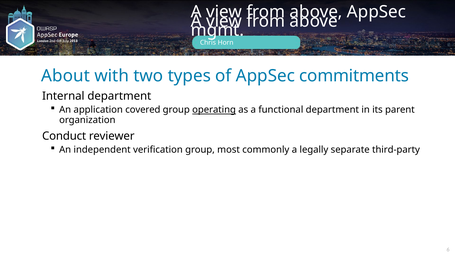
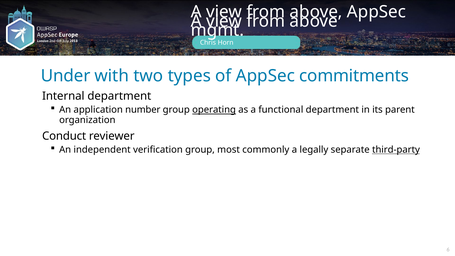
About: About -> Under (66, 76)
covered: covered -> number (143, 110)
third-party underline: none -> present (396, 150)
